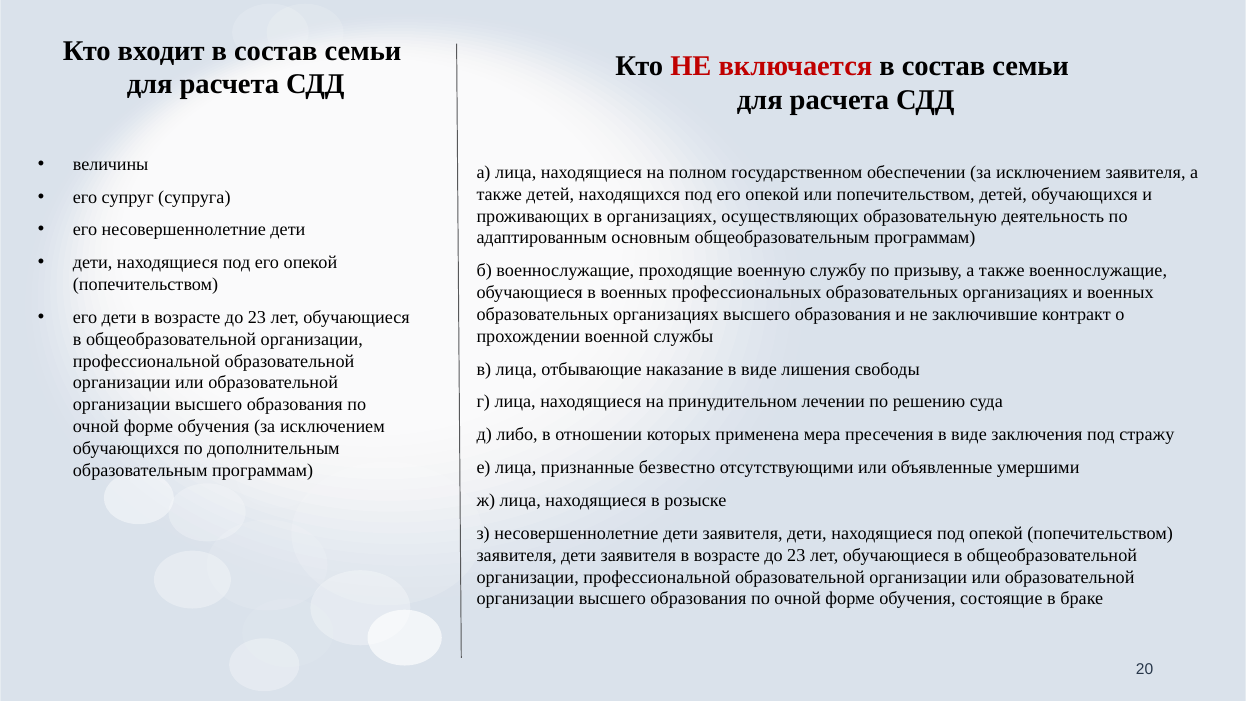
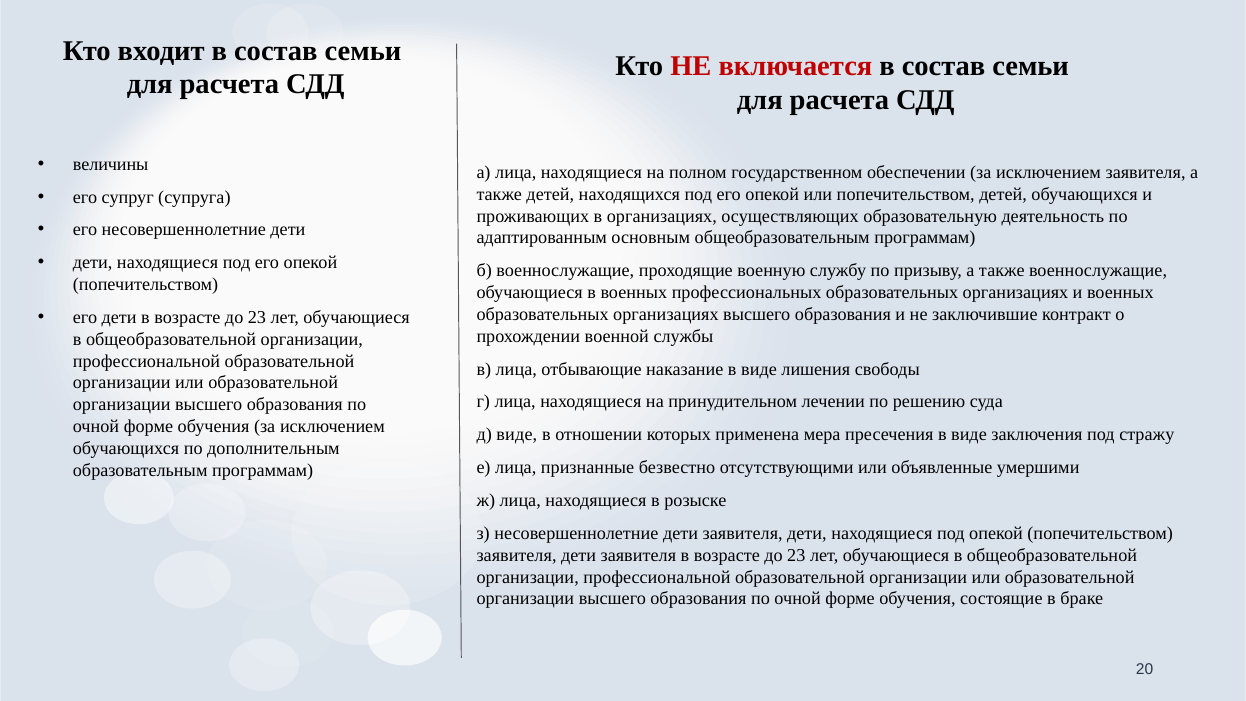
д либо: либо -> виде (517, 435)
